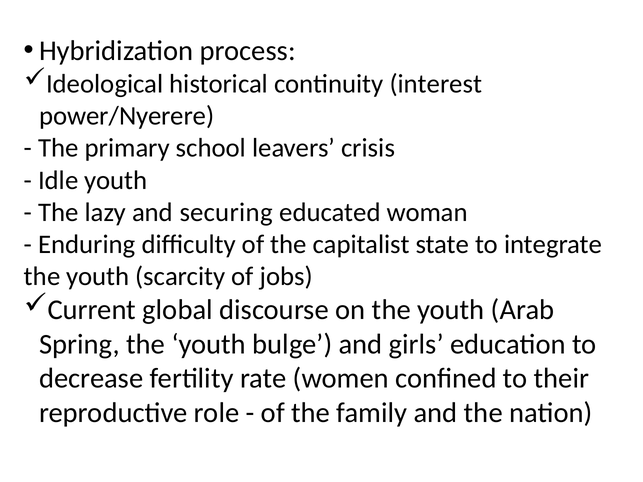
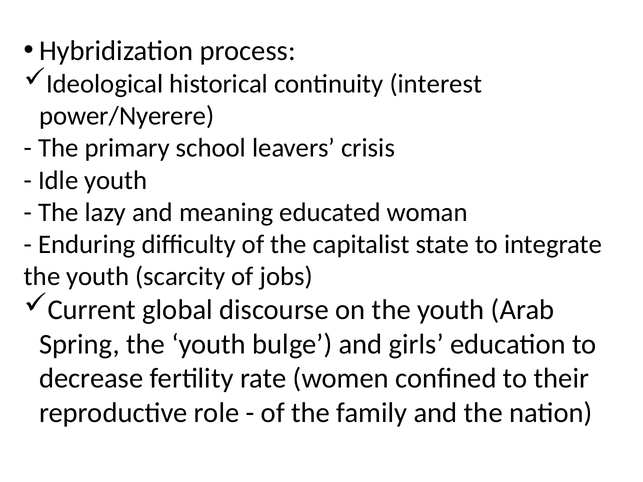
securing: securing -> meaning (226, 212)
